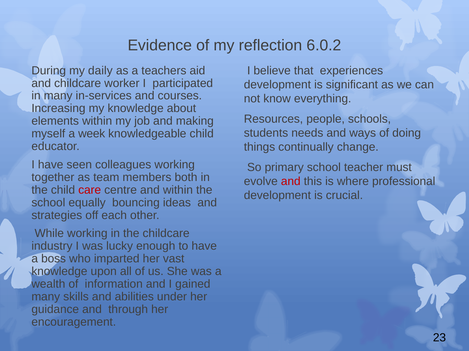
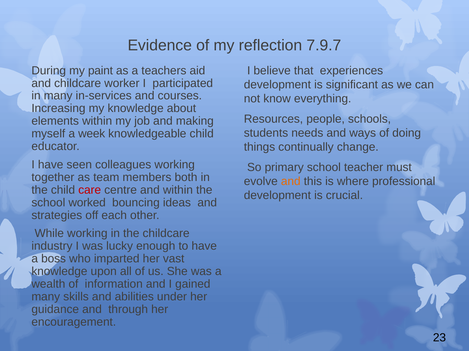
6.0.2: 6.0.2 -> 7.9.7 (324, 46)
daily: daily -> paint (100, 71)
and colour: red -> orange (291, 182)
equally: equally -> worked (87, 203)
